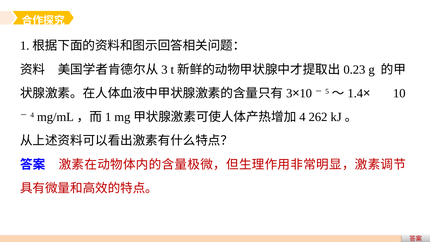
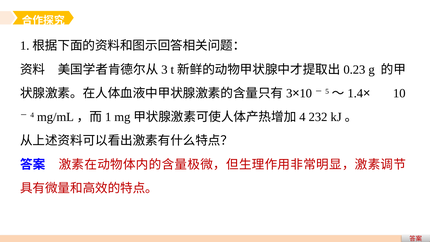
262: 262 -> 232 (318, 117)
